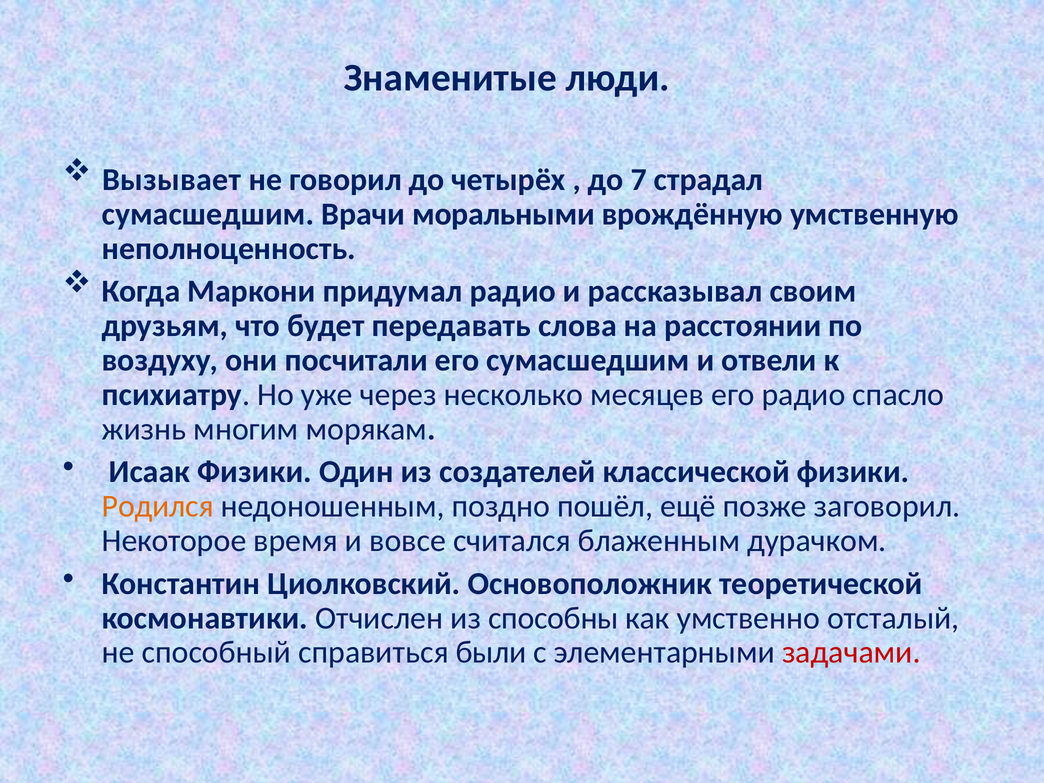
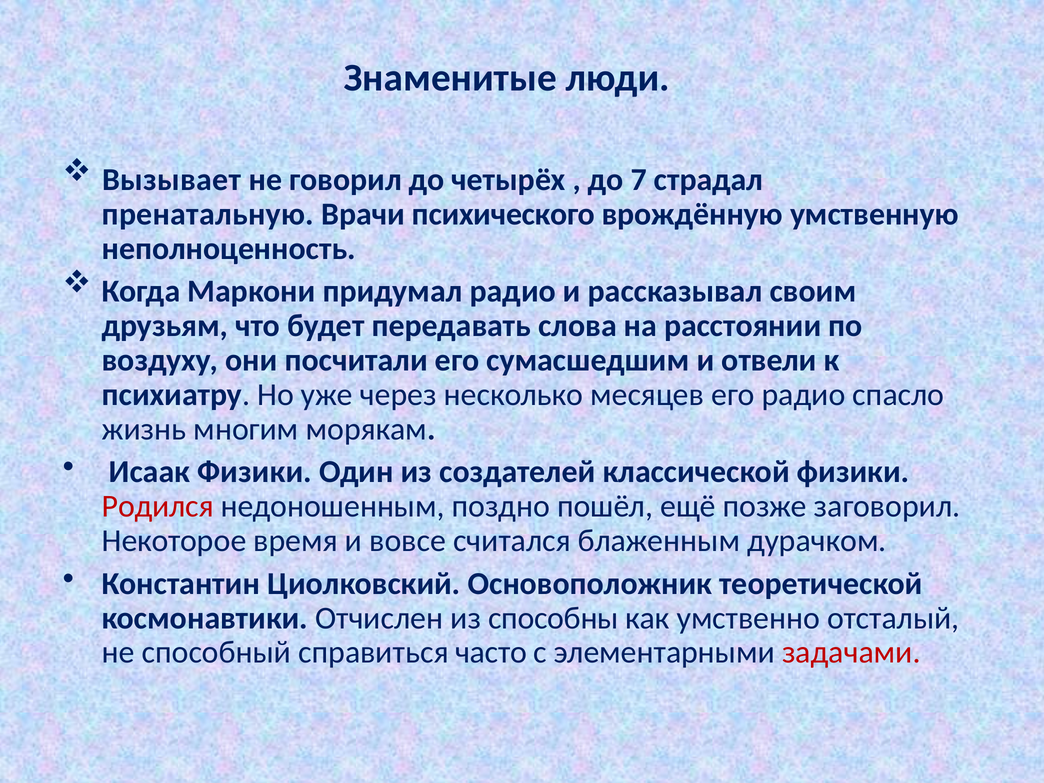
сумасшедшим: сумасшедшим -> пренатальную (208, 214)
моральными: моральными -> психического (504, 214)
Родился colour: orange -> red (158, 506)
были: были -> часто (491, 652)
